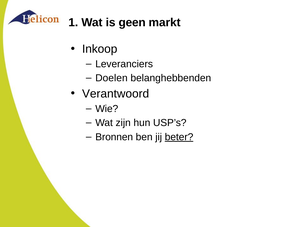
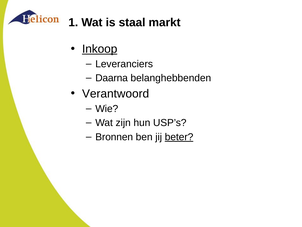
geen: geen -> staal (132, 22)
Inkoop underline: none -> present (100, 49)
Doelen: Doelen -> Daarna (112, 78)
